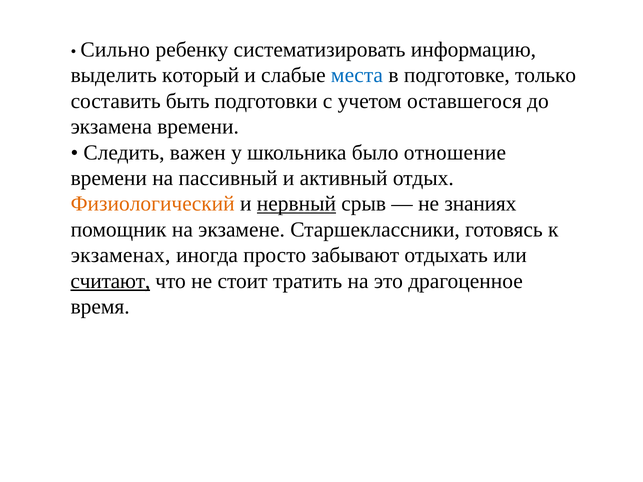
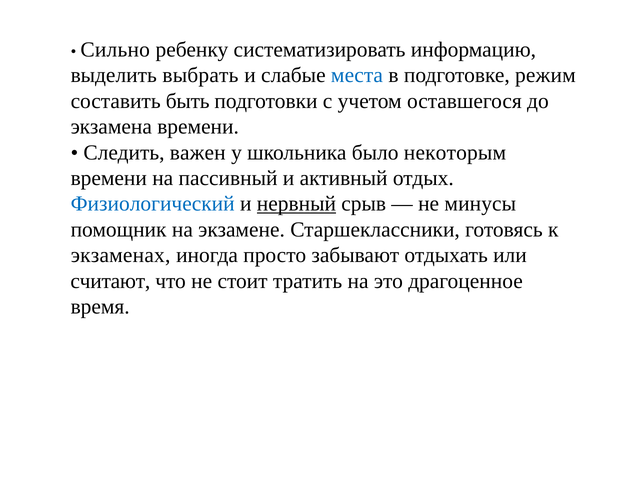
который: который -> выбрать (200, 75)
только: только -> режим (545, 75)
отношение: отношение -> некоторым (455, 153)
Физиологический colour: orange -> blue (153, 204)
знаниях: знаниях -> минусы (480, 204)
считают underline: present -> none (110, 281)
